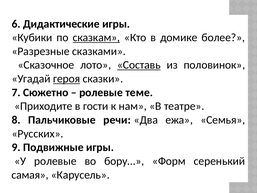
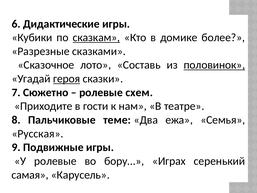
Составь underline: present -> none (139, 65)
половинок underline: none -> present (214, 65)
теме: теме -> схем (139, 92)
речи: речи -> теме (117, 120)
Русских: Русских -> Русская (38, 133)
Форм: Форм -> Играх (169, 161)
